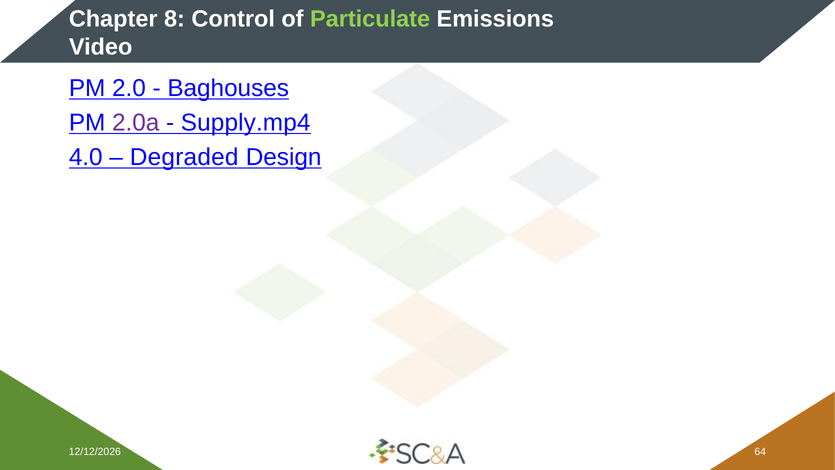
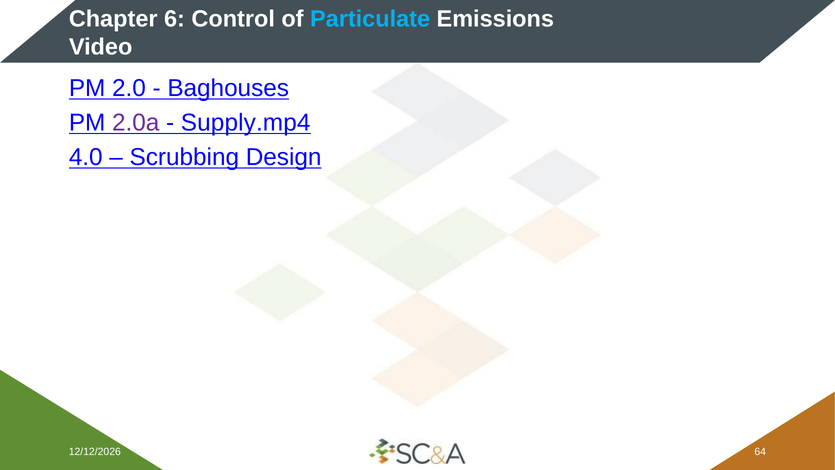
8: 8 -> 6 (175, 19)
Particulate colour: light green -> light blue (370, 19)
Degraded: Degraded -> Scrubbing (184, 157)
